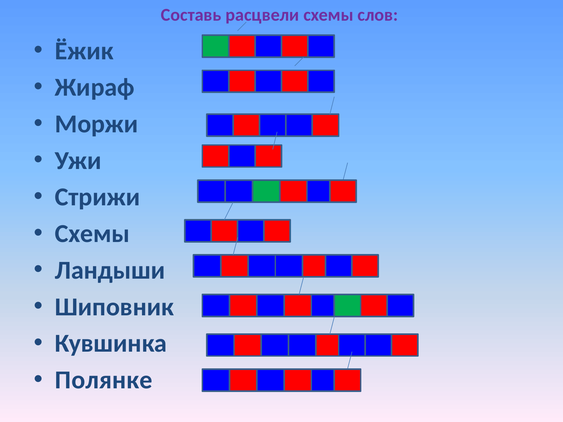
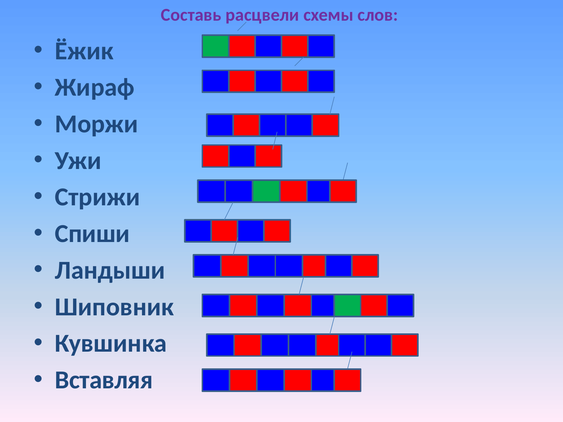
Схемы: Схемы -> Спиши (92, 234)
Полянке: Полянке -> Вставляя (104, 380)
